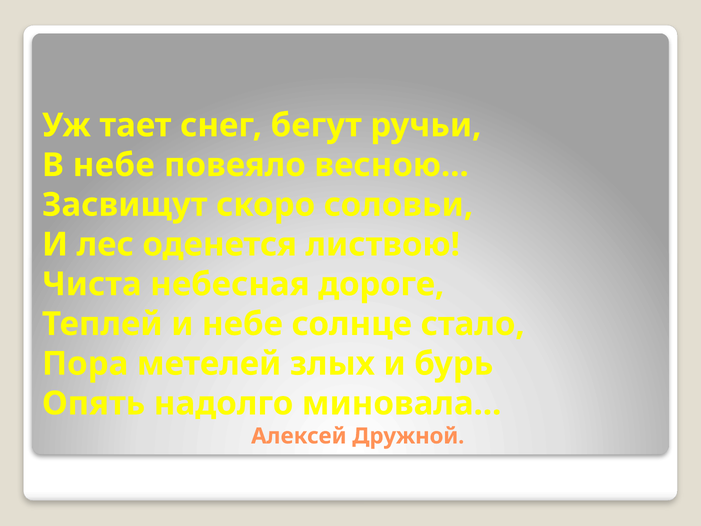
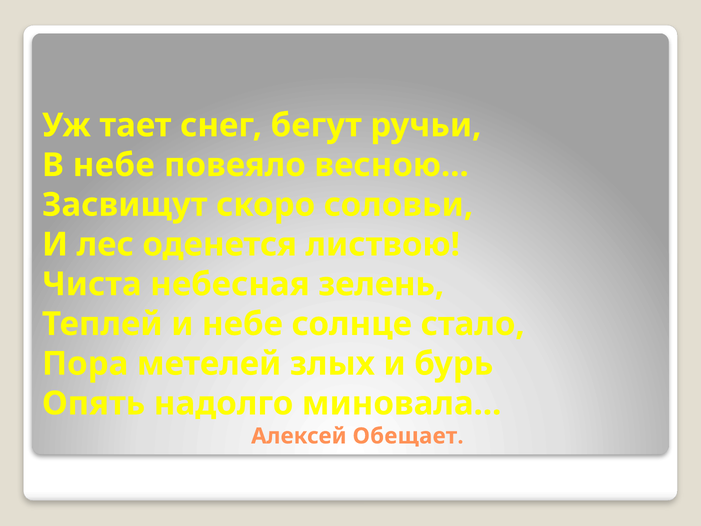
дороге: дороге -> зелень (381, 284)
Дружной: Дружной -> Обещает (408, 436)
